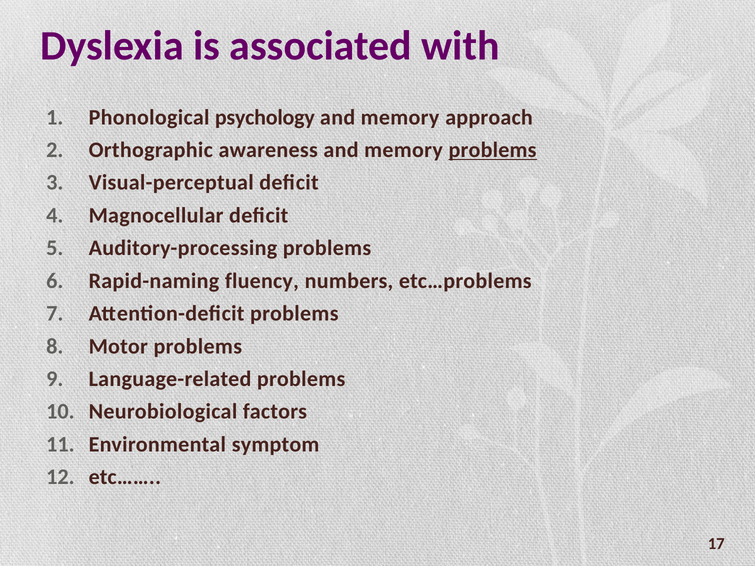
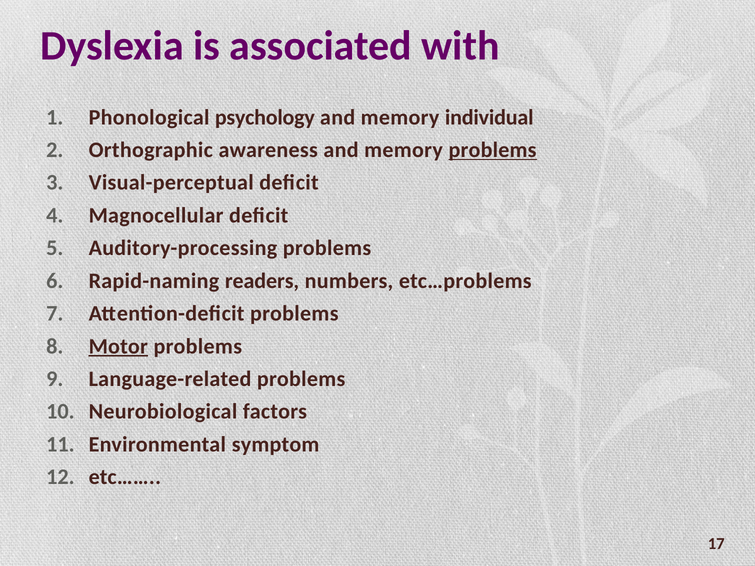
approach: approach -> individual (489, 117)
fluency: fluency -> readers (262, 281)
Motor underline: none -> present (118, 346)
